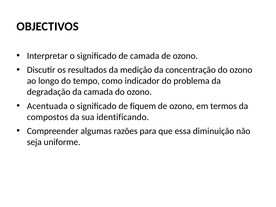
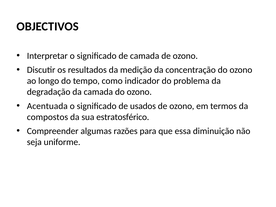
fiquem: fiquem -> usados (143, 106)
identificando: identificando -> estratosférico (123, 117)
